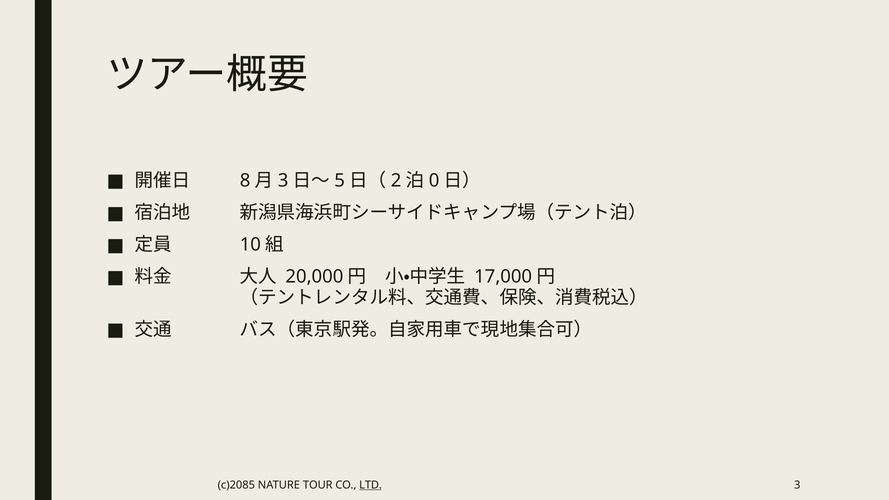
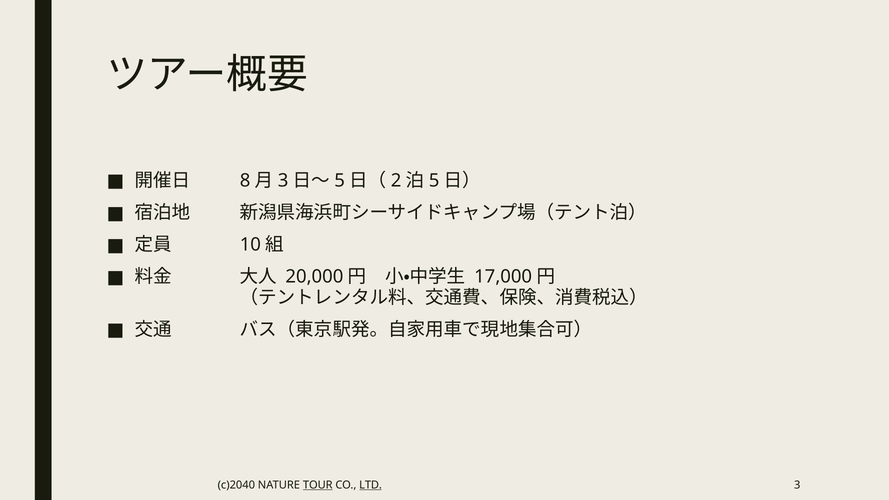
0: 0 -> 5 (434, 181)
c)2085: c)2085 -> c)2040 (236, 485)
TOUR underline: none -> present (318, 485)
